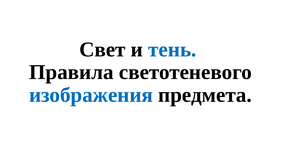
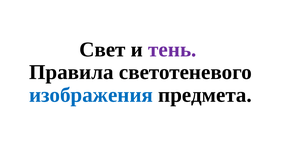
тень colour: blue -> purple (172, 49)
